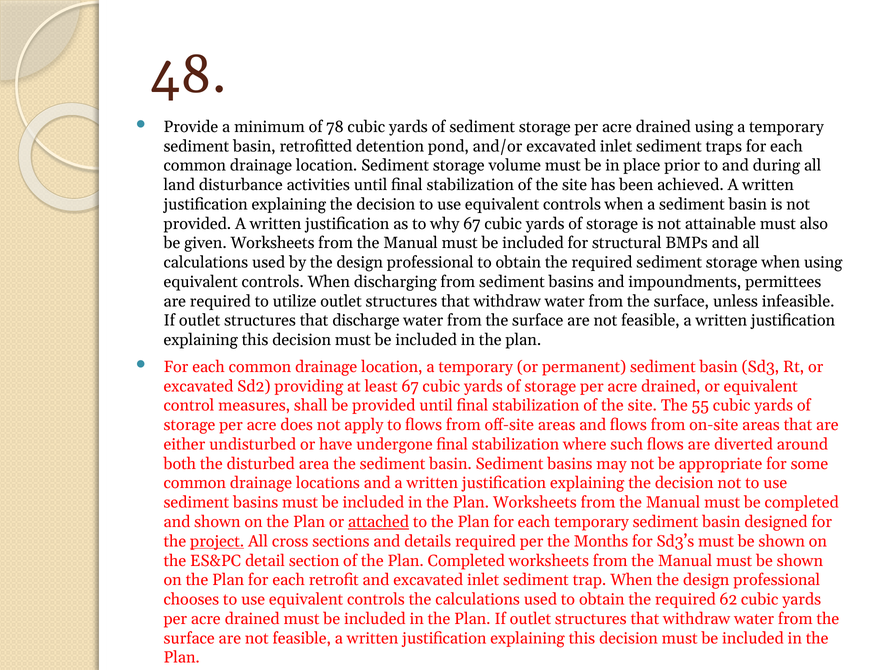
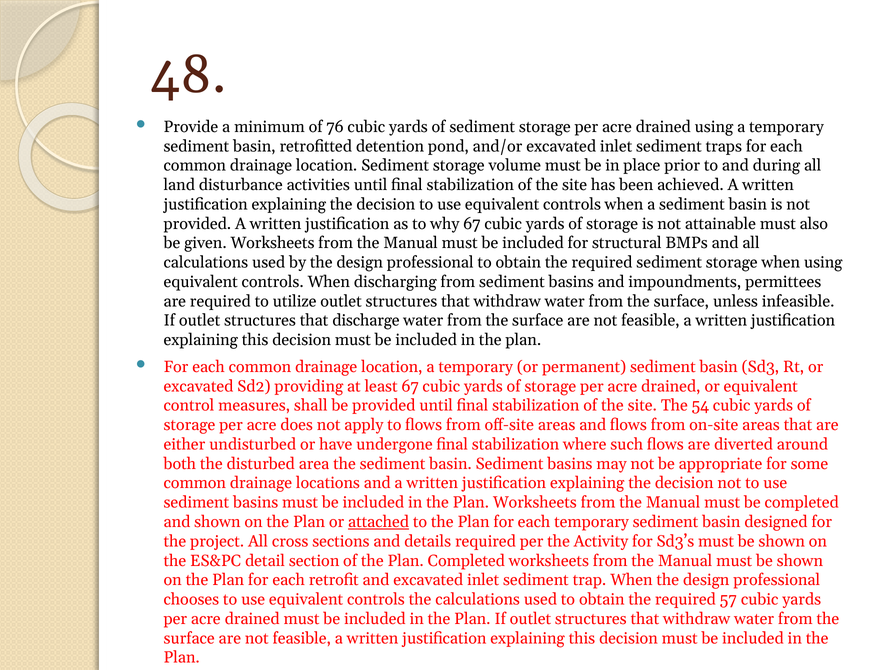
78: 78 -> 76 (335, 127)
55: 55 -> 54 (700, 405)
project underline: present -> none (217, 541)
Months: Months -> Activity (601, 541)
62: 62 -> 57 (728, 599)
